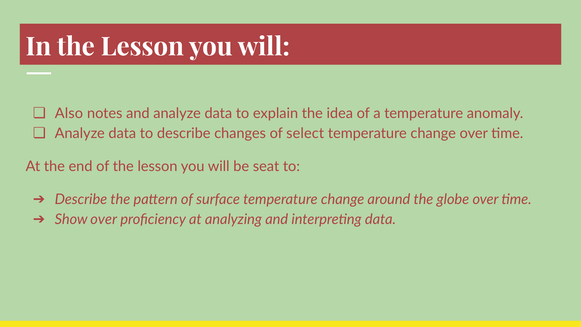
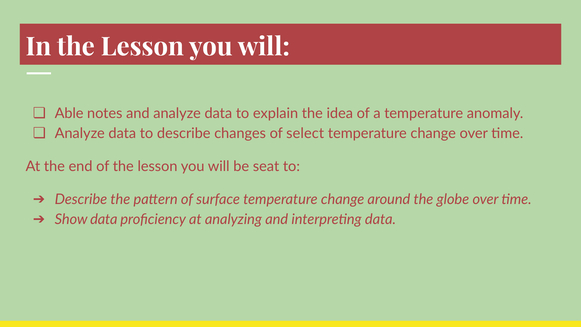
Also: Also -> Able (69, 113)
Show over: over -> data (104, 219)
